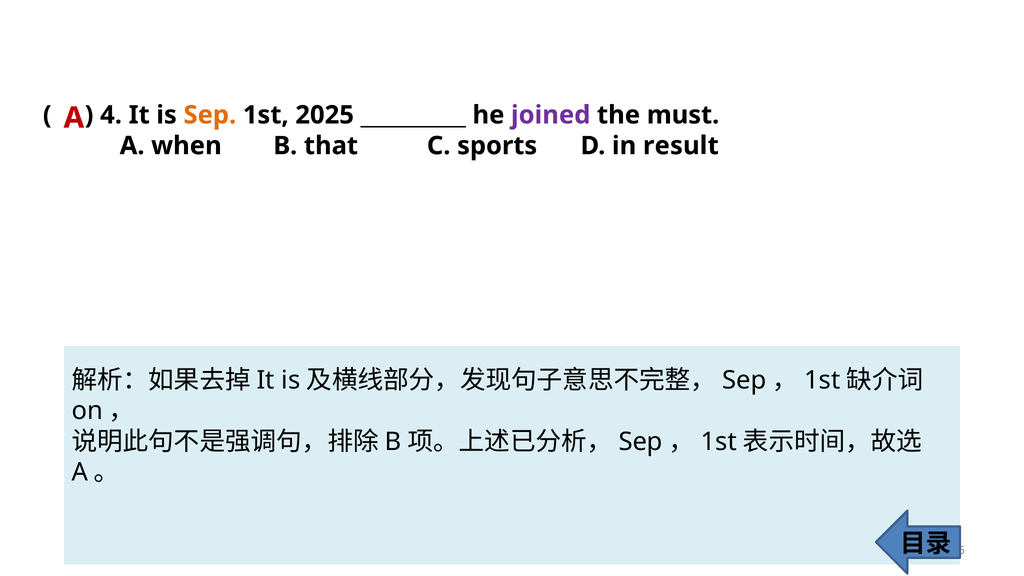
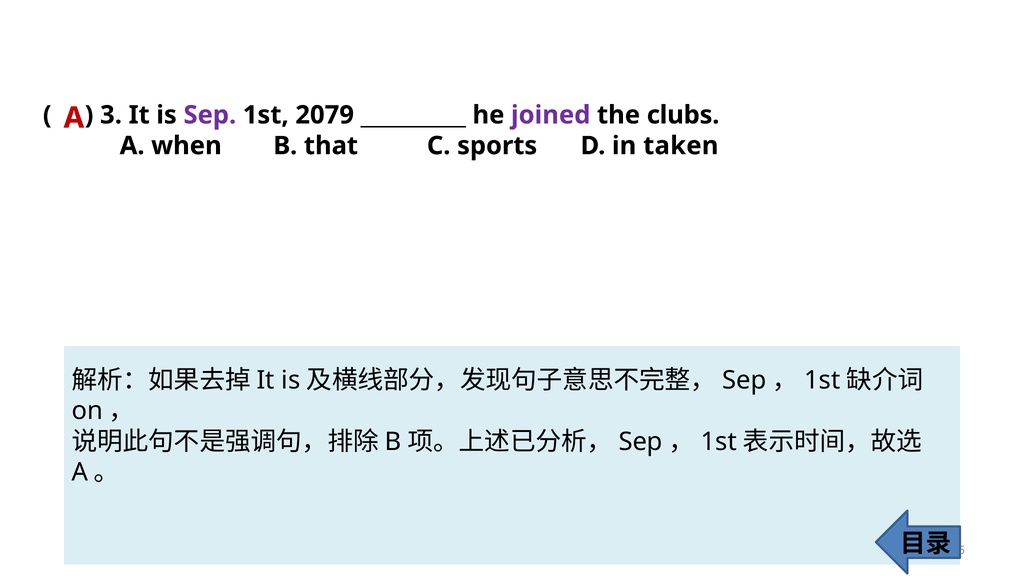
4: 4 -> 3 (111, 115)
Sep colour: orange -> purple (210, 115)
2025: 2025 -> 2079 (325, 115)
must: must -> clubs (683, 115)
result: result -> taken (681, 146)
